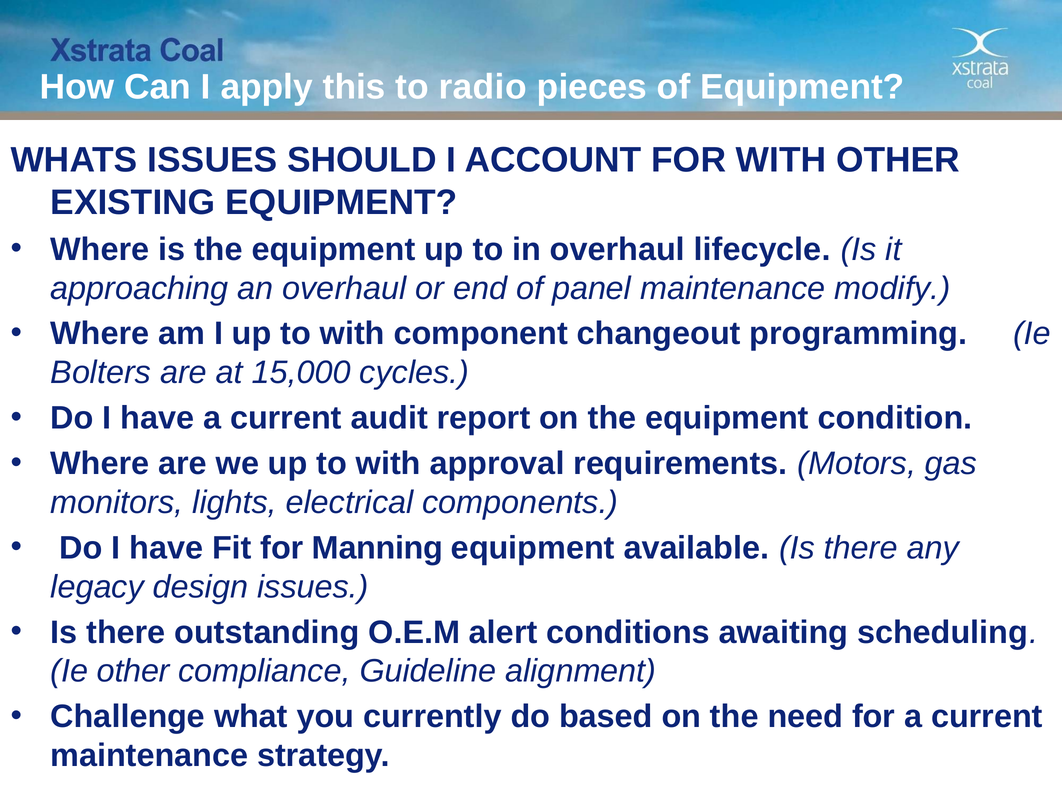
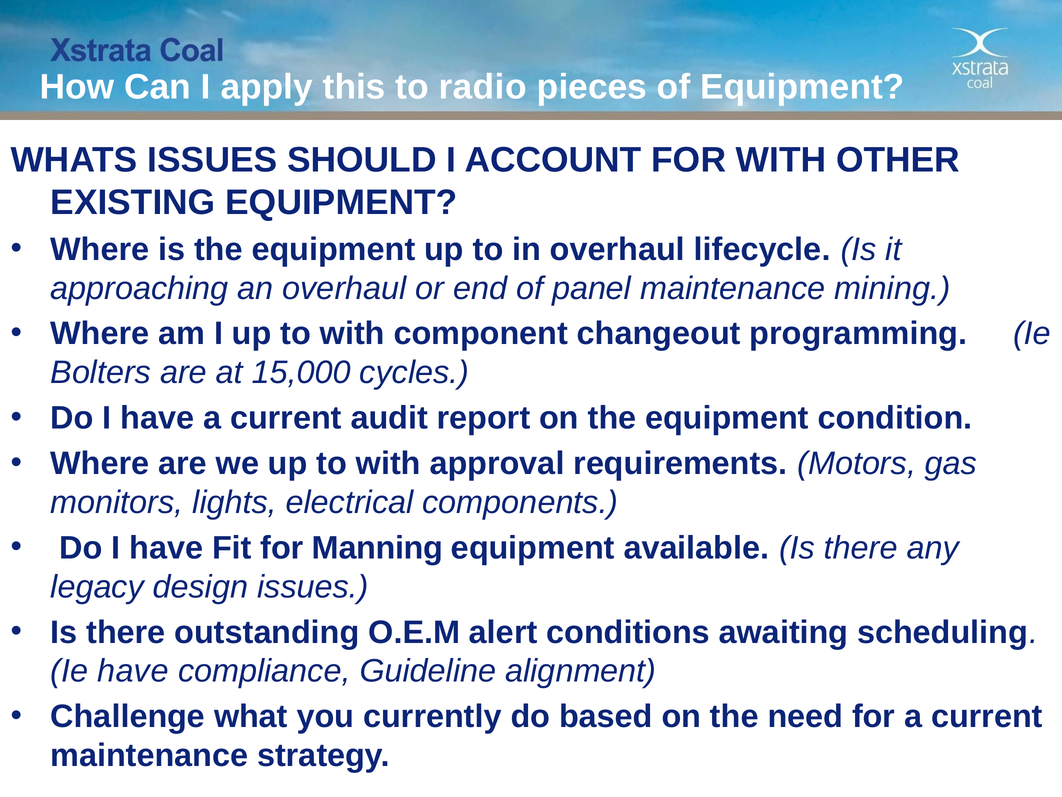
modify: modify -> mining (892, 288)
Ie other: other -> have (133, 671)
